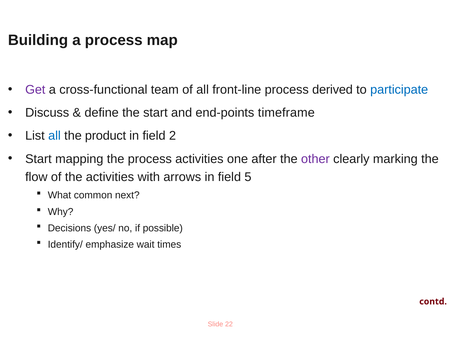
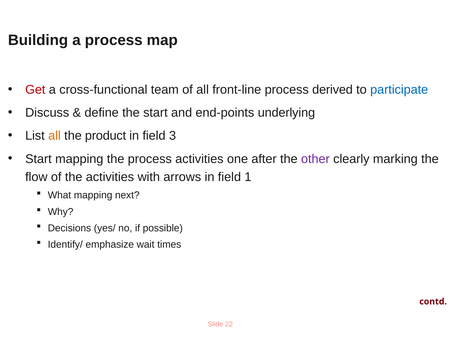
Get colour: purple -> red (35, 90)
timeframe: timeframe -> underlying (286, 113)
all colour: blue -> orange (54, 136)
2: 2 -> 3 (173, 136)
5: 5 -> 1 (248, 177)
What common: common -> mapping (93, 195)
